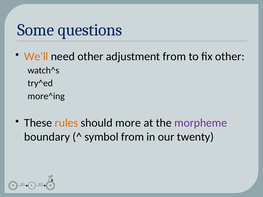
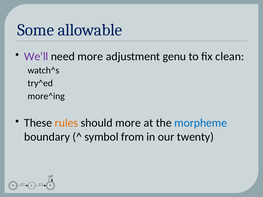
questions: questions -> allowable (90, 30)
We’ll colour: orange -> purple (36, 56)
need other: other -> more (90, 56)
adjustment from: from -> genu (174, 56)
fix other: other -> clean (230, 56)
morpheme colour: purple -> blue (201, 123)
